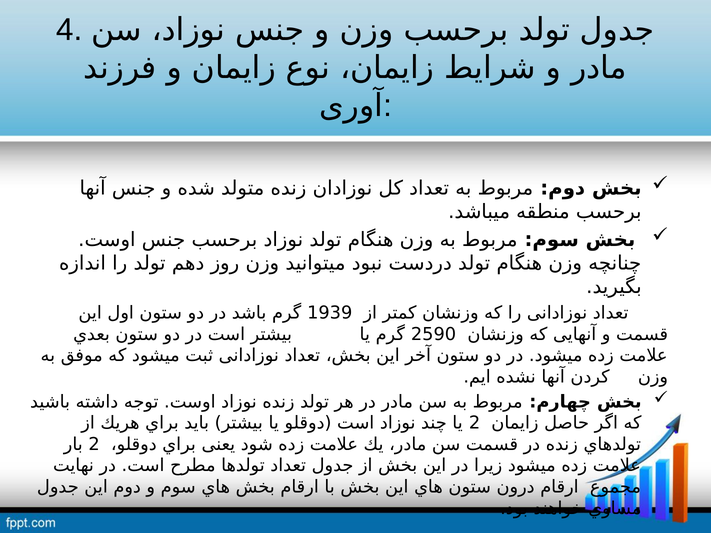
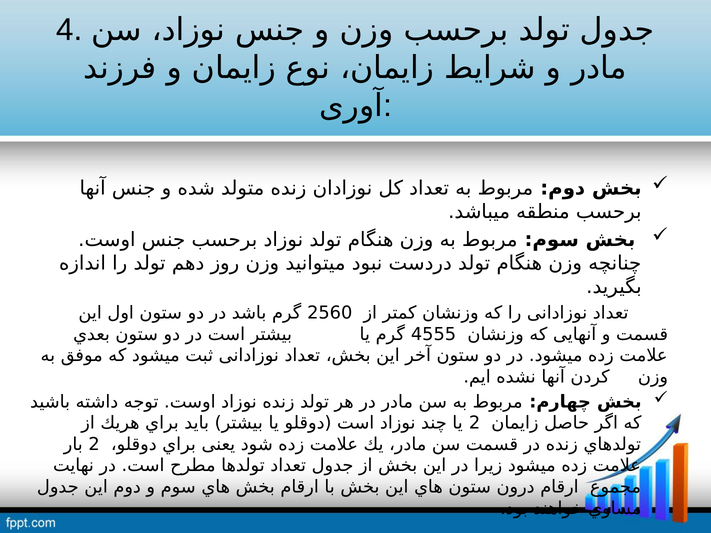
1939: 1939 -> 2560 (330, 313)
2590: 2590 -> 4555 (434, 334)
